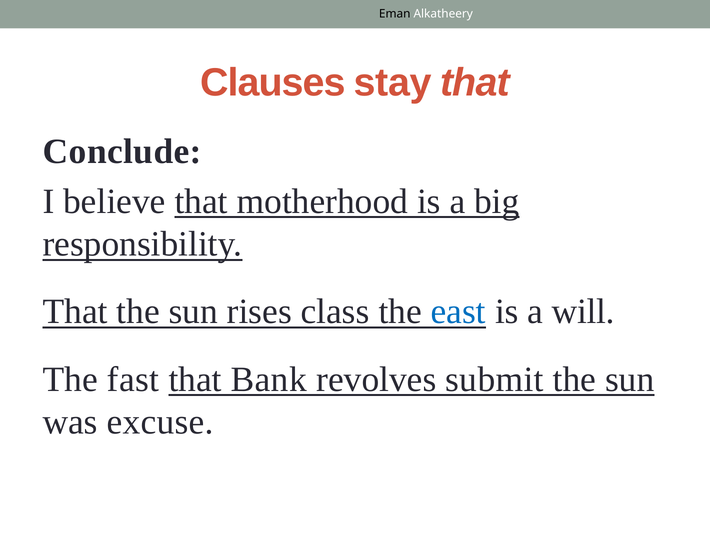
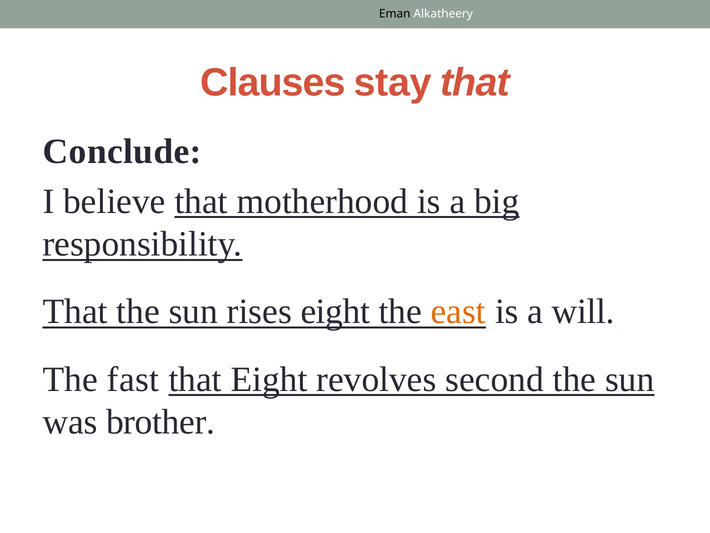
rises class: class -> eight (335, 311)
east colour: blue -> orange (458, 311)
that Bank: Bank -> Eight (269, 379)
submit: submit -> second (495, 379)
excuse: excuse -> brother (160, 422)
